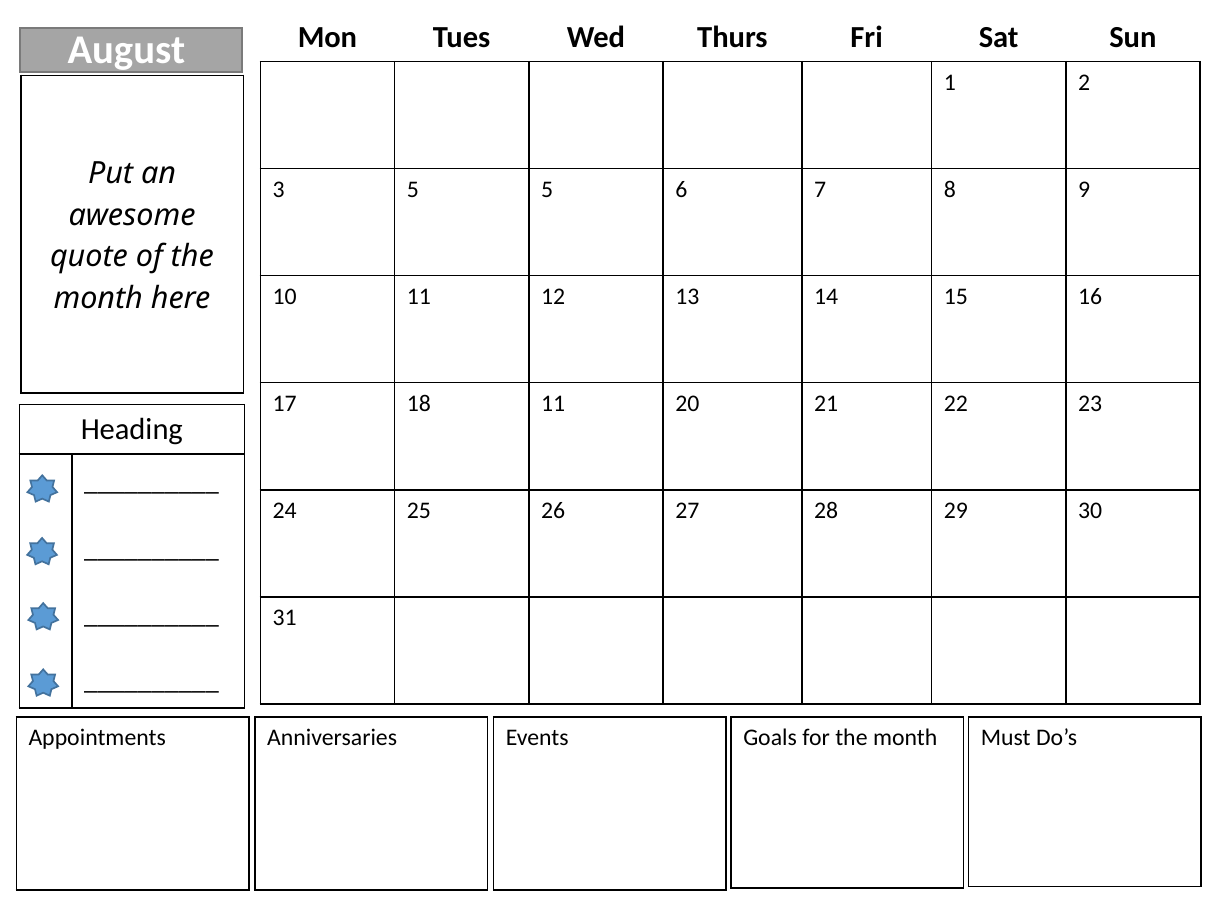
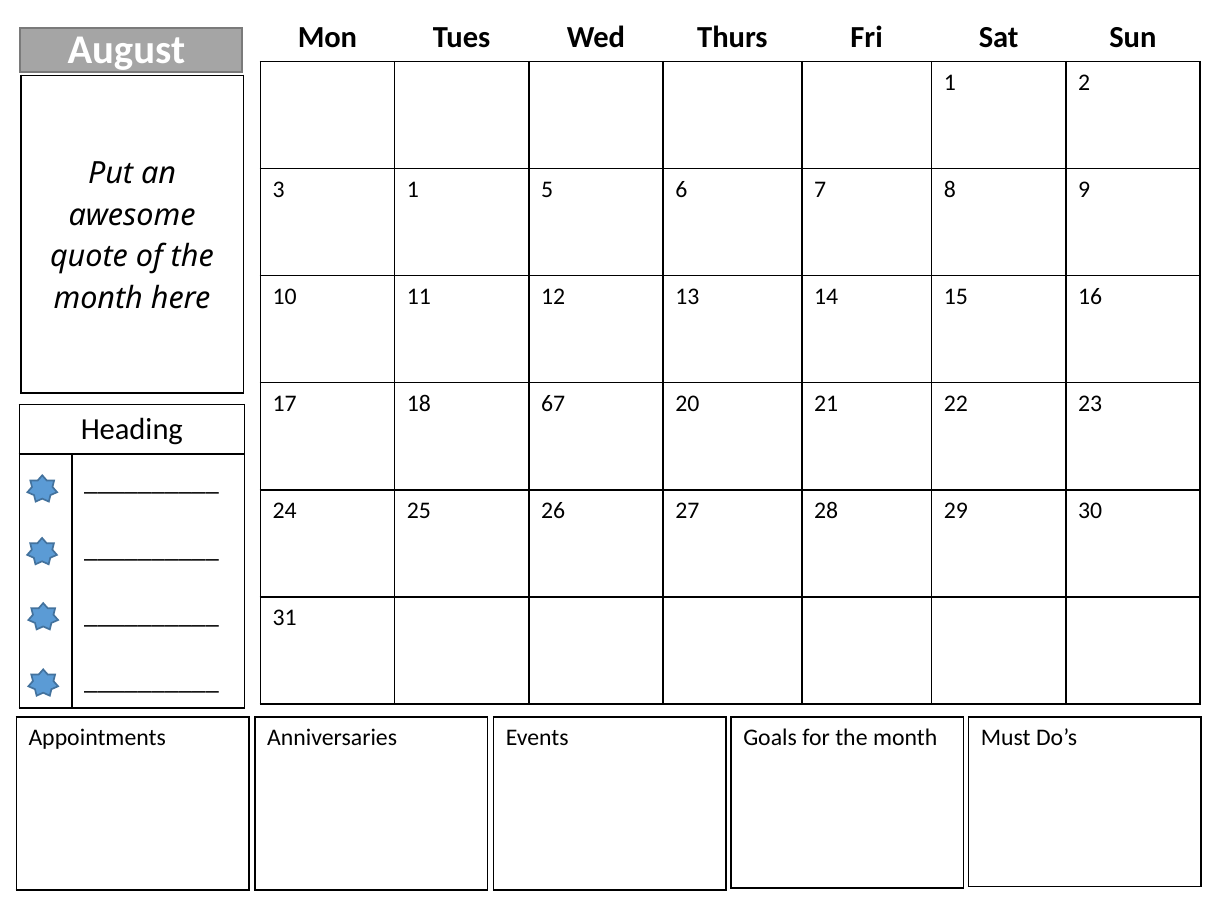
3 5: 5 -> 1 (413, 189)
18 11: 11 -> 67 (553, 403)
